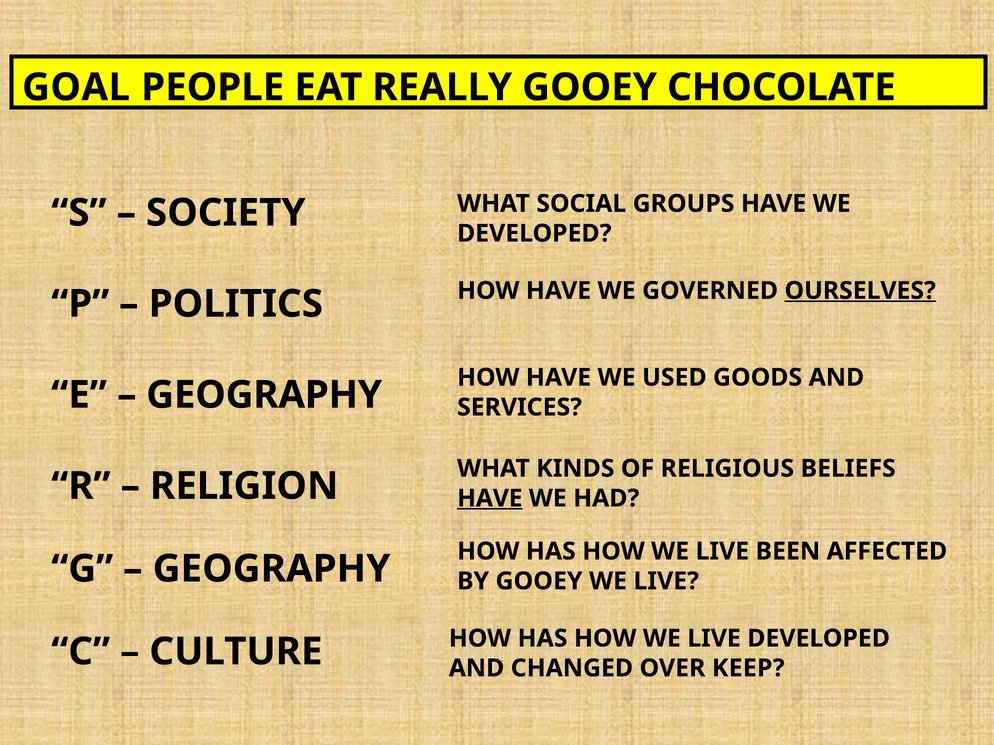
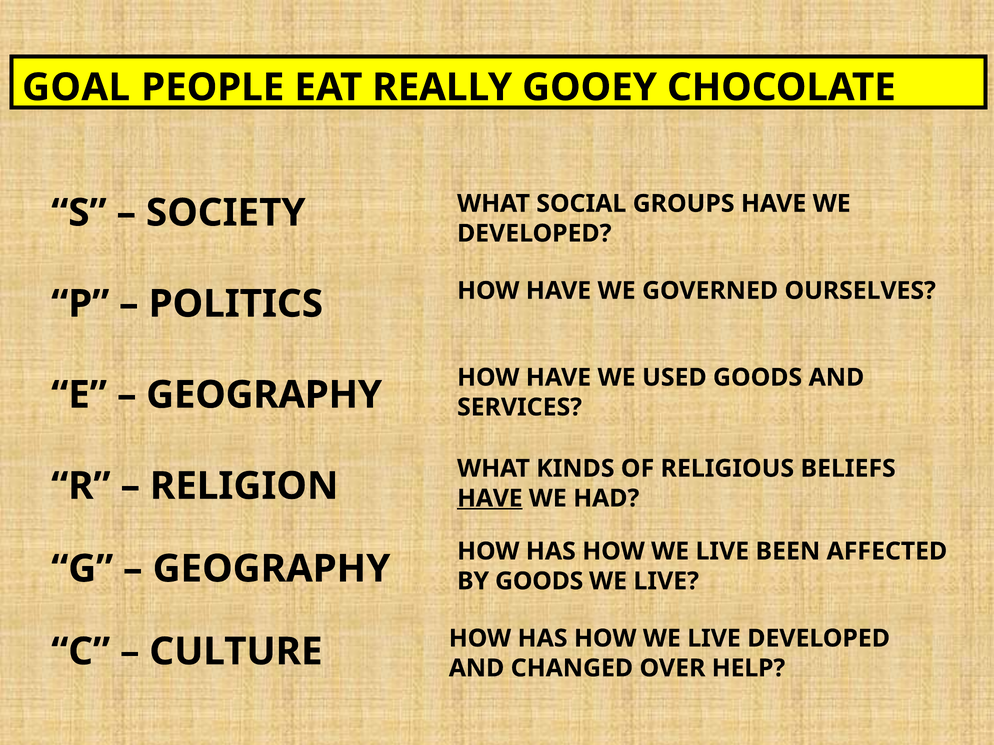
OURSELVES underline: present -> none (860, 291)
BY GOOEY: GOOEY -> GOODS (539, 581)
KEEP: KEEP -> HELP (748, 669)
